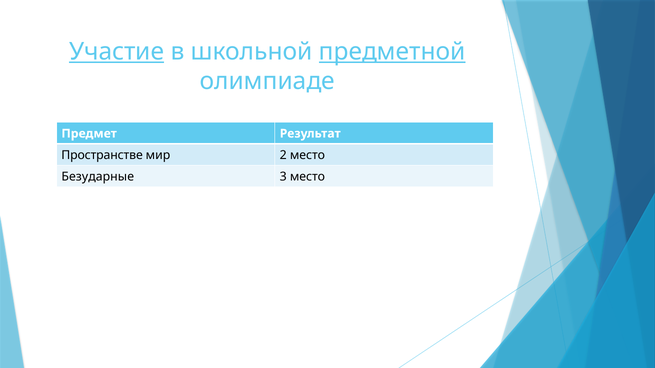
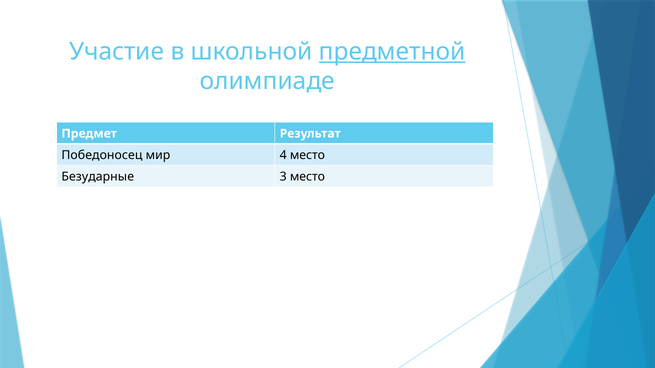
Участие underline: present -> none (117, 52)
Пространстве: Пространстве -> Победоносец (102, 155)
2: 2 -> 4 (283, 155)
